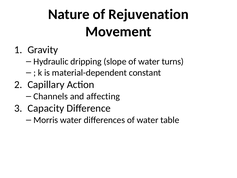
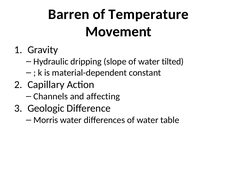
Nature: Nature -> Barren (69, 14)
Rejuvenation: Rejuvenation -> Temperature (148, 14)
turns: turns -> tilted (173, 61)
Capacity: Capacity -> Geologic (46, 108)
